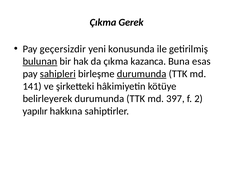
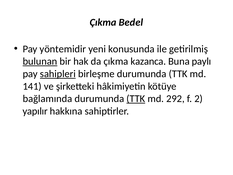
Gerek: Gerek -> Bedel (131, 22)
geçersizdir: geçersizdir -> yöntemidir (63, 49)
esas: esas -> paylı (201, 61)
durumunda underline: present -> none (142, 74)
belirleyerek: belirleyerek -> bağlamında (47, 99)
TTK underline: none -> present (136, 99)
397: 397 -> 292 (175, 99)
